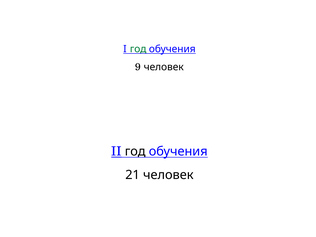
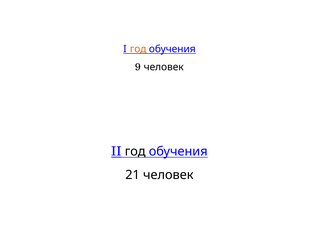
год colour: green -> orange (138, 49)
